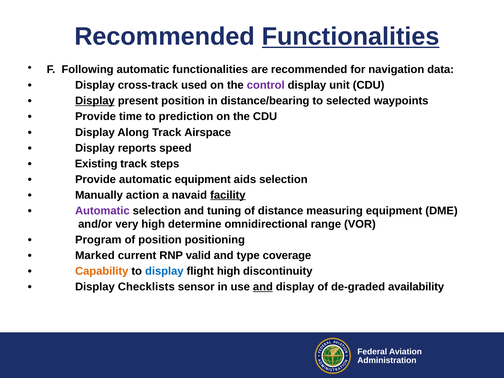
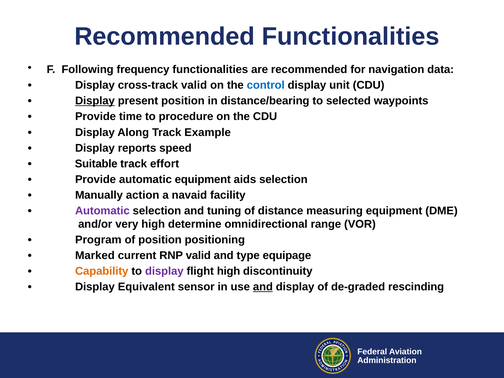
Functionalities underline: present -> none (351, 36)
Following automatic: automatic -> frequency (143, 70)
cross-track used: used -> valid (194, 85)
control colour: purple -> blue (266, 85)
prediction: prediction -> procedure (186, 117)
Airspace: Airspace -> Example (208, 132)
Existing: Existing -> Suitable (96, 164)
steps: steps -> effort (165, 164)
facility underline: present -> none (228, 195)
coverage: coverage -> equipage (287, 255)
display colour: blue -> purple (164, 271)
Checklists: Checklists -> Equivalent (146, 287)
availability: availability -> rescinding (416, 287)
